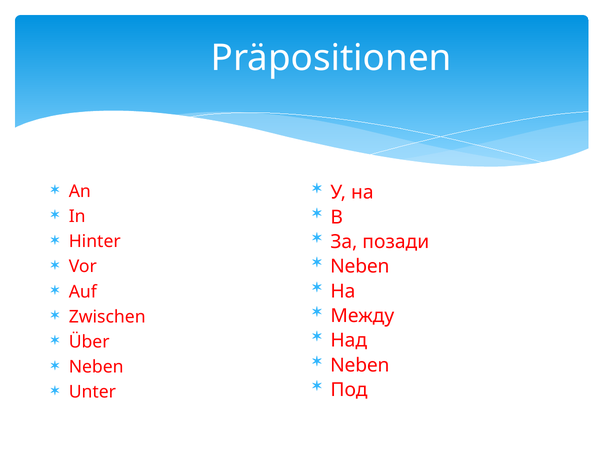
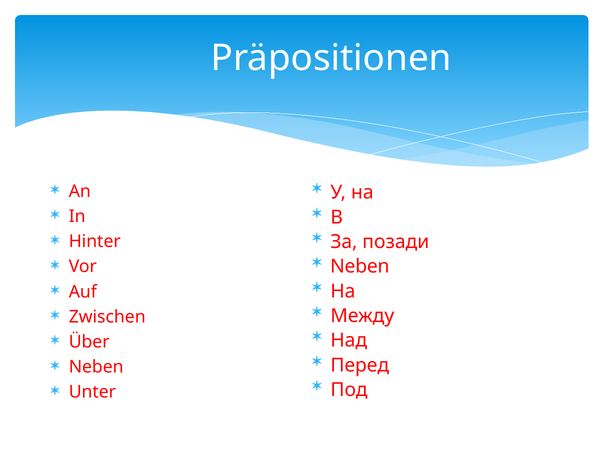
Neben: Neben -> Перед (360, 365)
